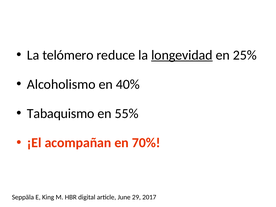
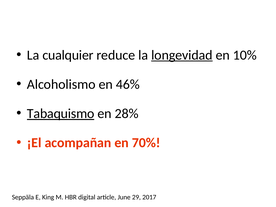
telómero: telómero -> cualquier (68, 55)
25%: 25% -> 10% (245, 55)
40%: 40% -> 46% (128, 84)
Tabaquismo underline: none -> present (61, 114)
55%: 55% -> 28% (127, 114)
